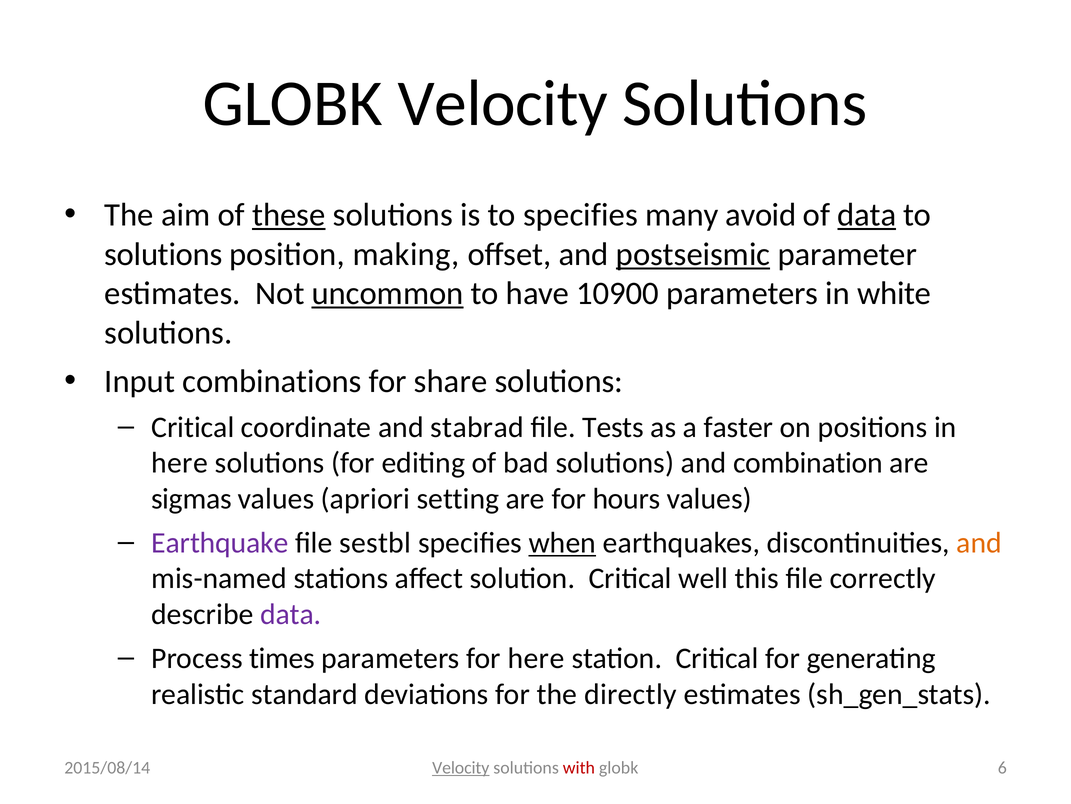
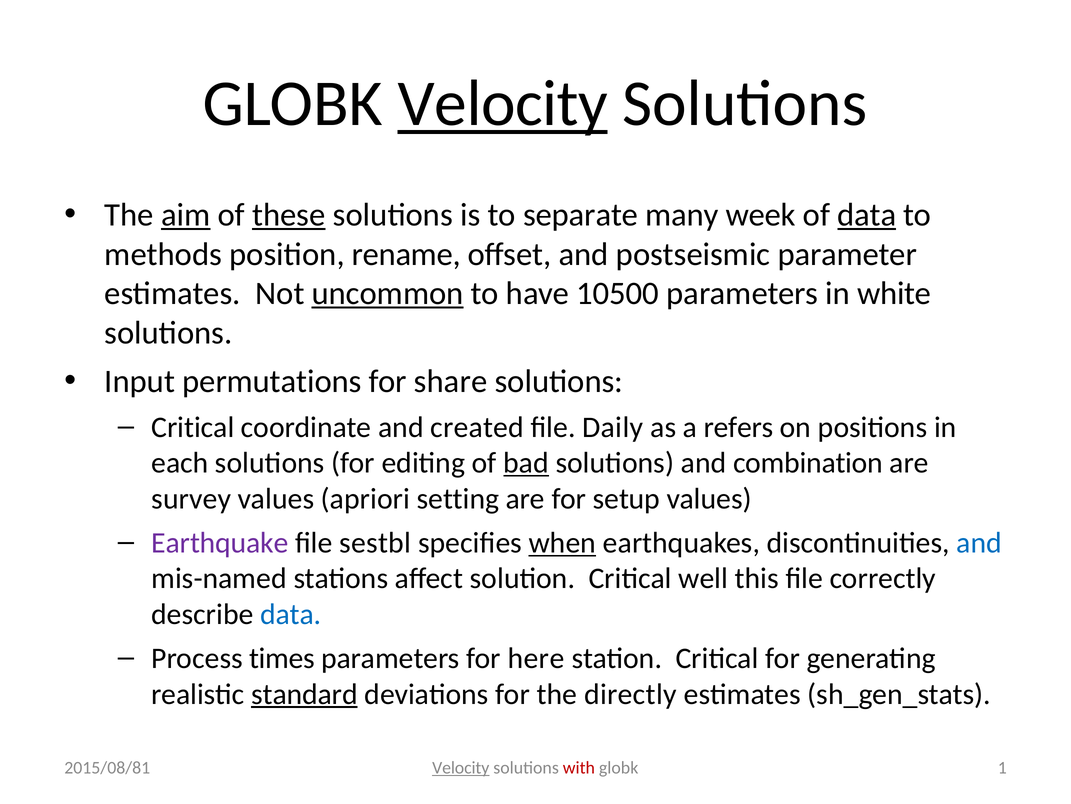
Velocity underline: none -> present (503, 104)
aim underline: none -> present (186, 215)
to specifies: specifies -> separate (581, 215)
avoid: avoid -> week (761, 215)
solutions: solutions -> methods (163, 254)
making: making -> rename (406, 254)
postseismic underline: present -> none (693, 254)
10900: 10900 -> 10500 (618, 293)
combinations: combinations -> permutations (272, 381)
stabrad: stabrad -> created (477, 427)
Tests: Tests -> Daily (613, 427)
faster: faster -> refers (739, 427)
here: here -> each (180, 463)
bad underline: none -> present (526, 463)
sigmas: sigmas -> survey (191, 498)
hours: hours -> setup (626, 498)
and colour: orange -> blue (979, 542)
data colour: purple -> blue (291, 614)
standard underline: none -> present (304, 694)
6: 6 -> 1 (1002, 767)
2015/08/14: 2015/08/14 -> 2015/08/81 (107, 767)
